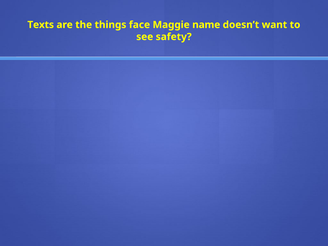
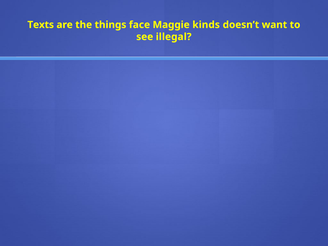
name: name -> kinds (206, 25)
safety: safety -> illegal (174, 37)
